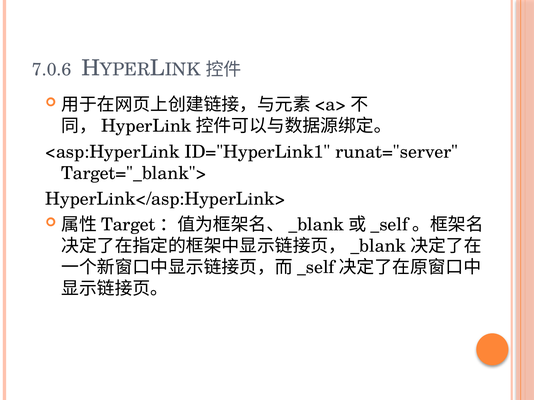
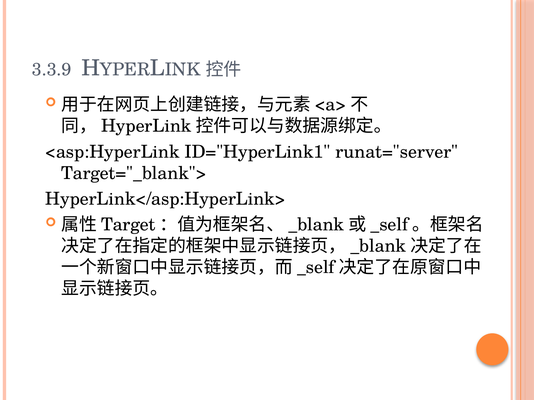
7.0.6: 7.0.6 -> 3.3.9 (52, 70)
